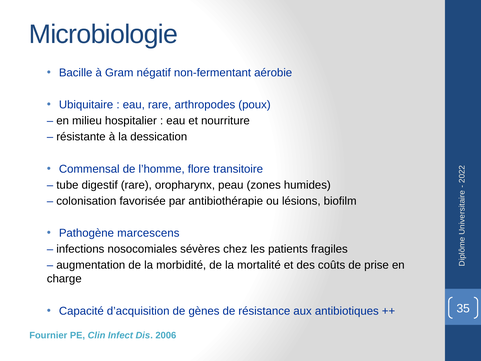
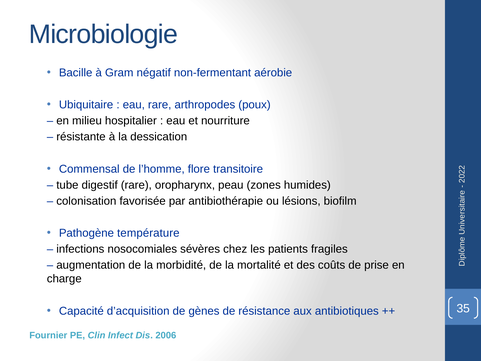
marcescens: marcescens -> température (148, 233)
